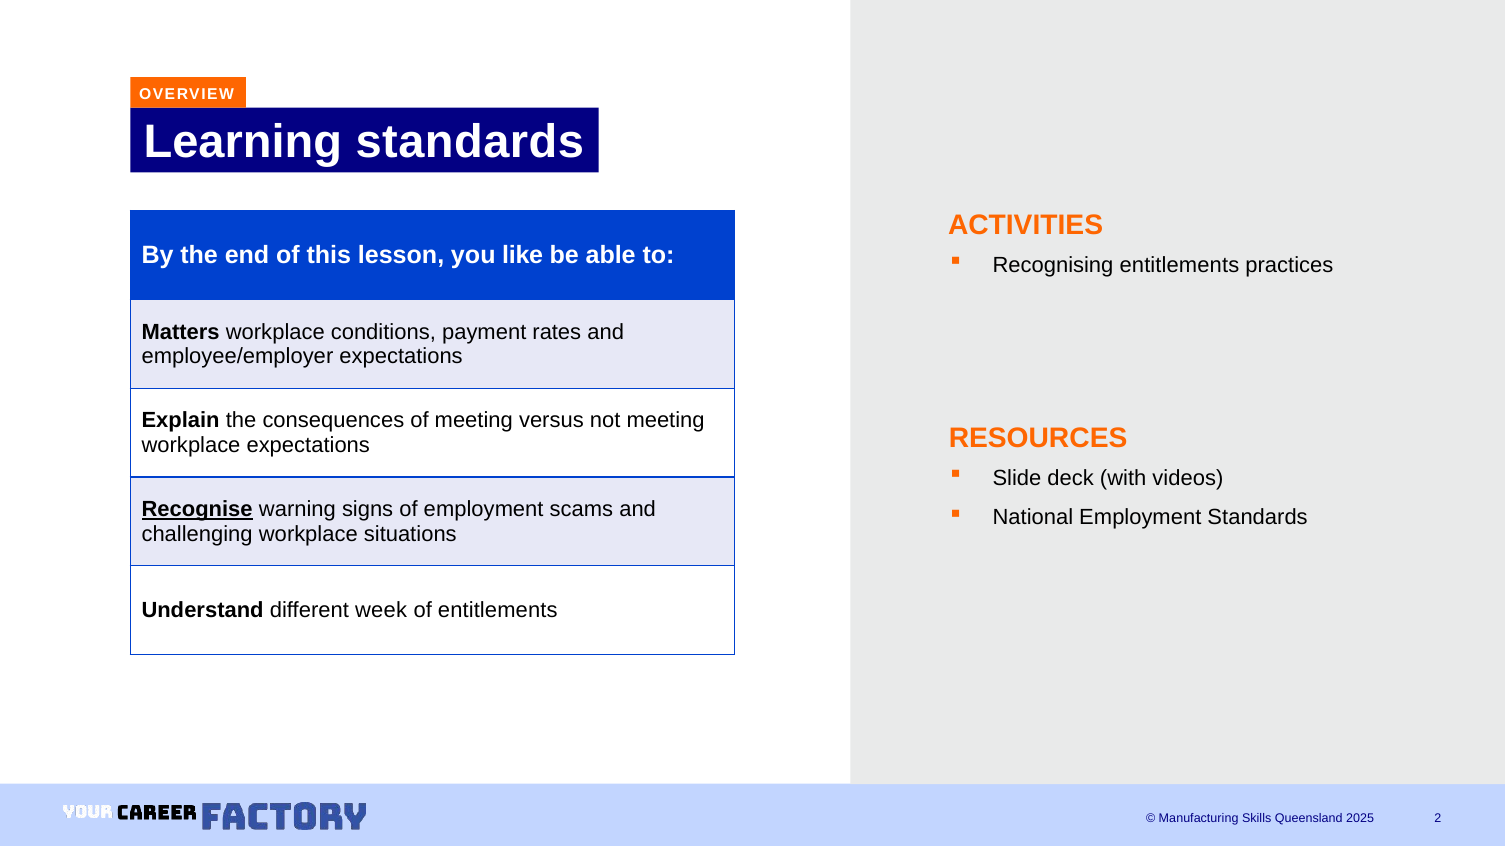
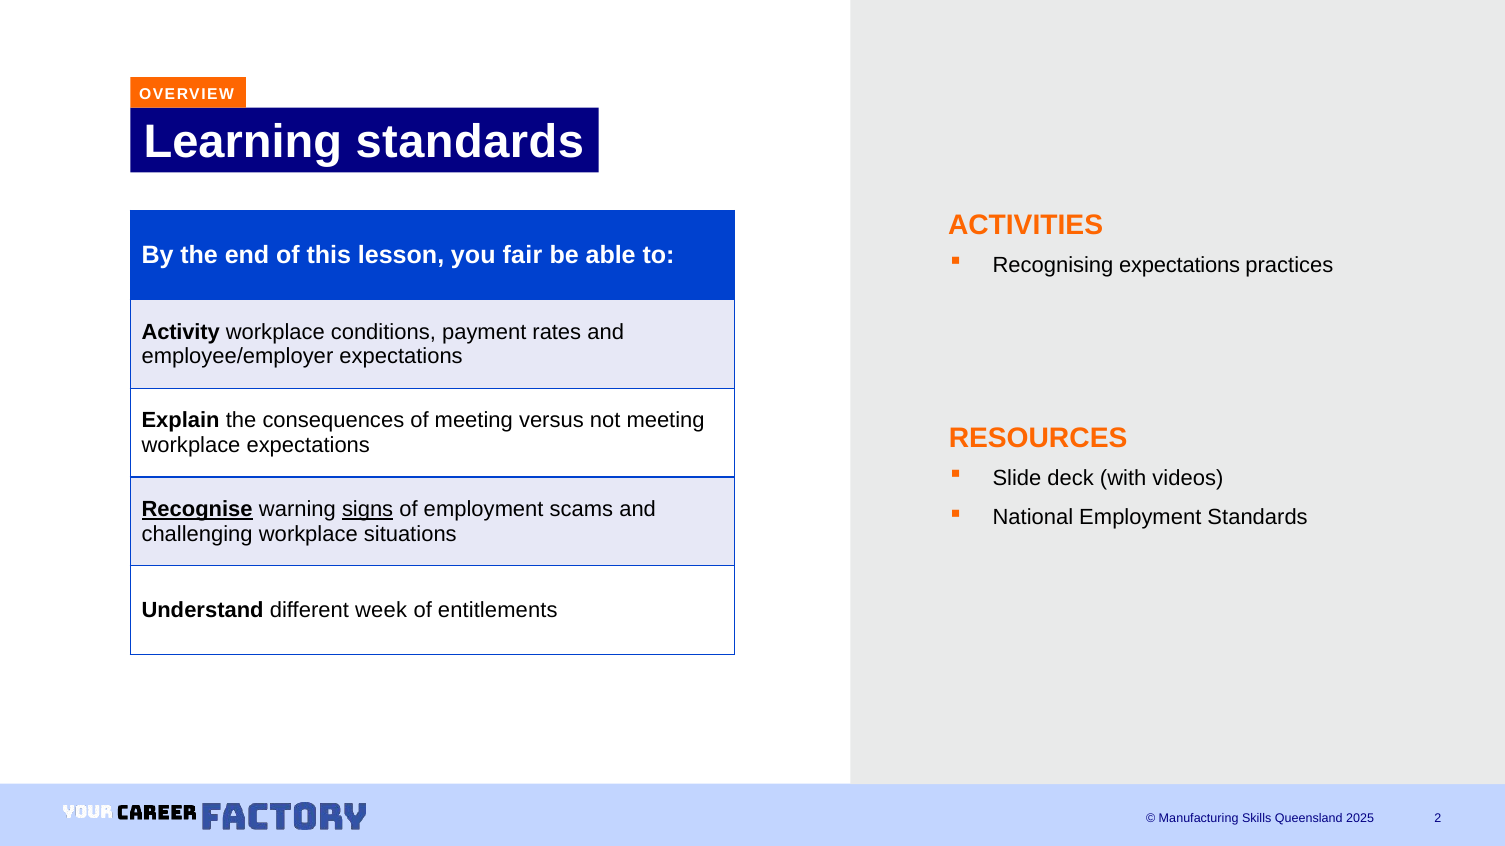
like: like -> fair (522, 255)
Recognising entitlements: entitlements -> expectations (1180, 265)
Matters: Matters -> Activity (181, 332)
signs underline: none -> present (368, 510)
